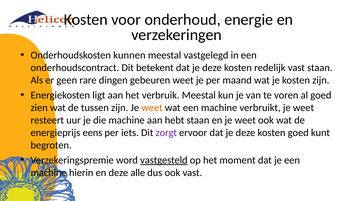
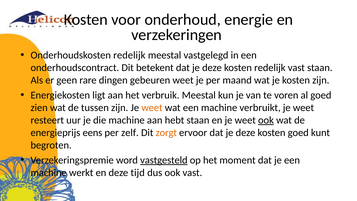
Onderhoudskosten kunnen: kunnen -> redelijk (129, 55)
ook underline: none -> present (266, 120)
iets: iets -> zelf (130, 133)
zorgt colour: purple -> orange (166, 133)
hierin: hierin -> werkt (81, 172)
alle: alle -> tijd (138, 172)
